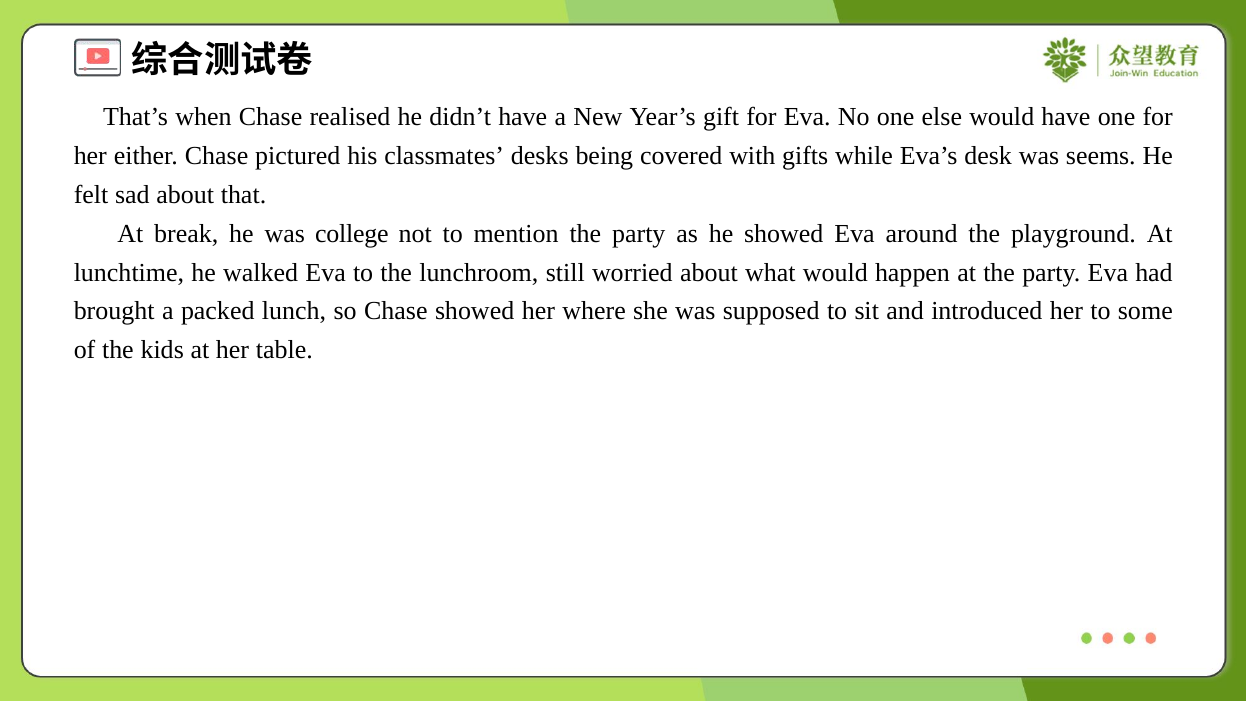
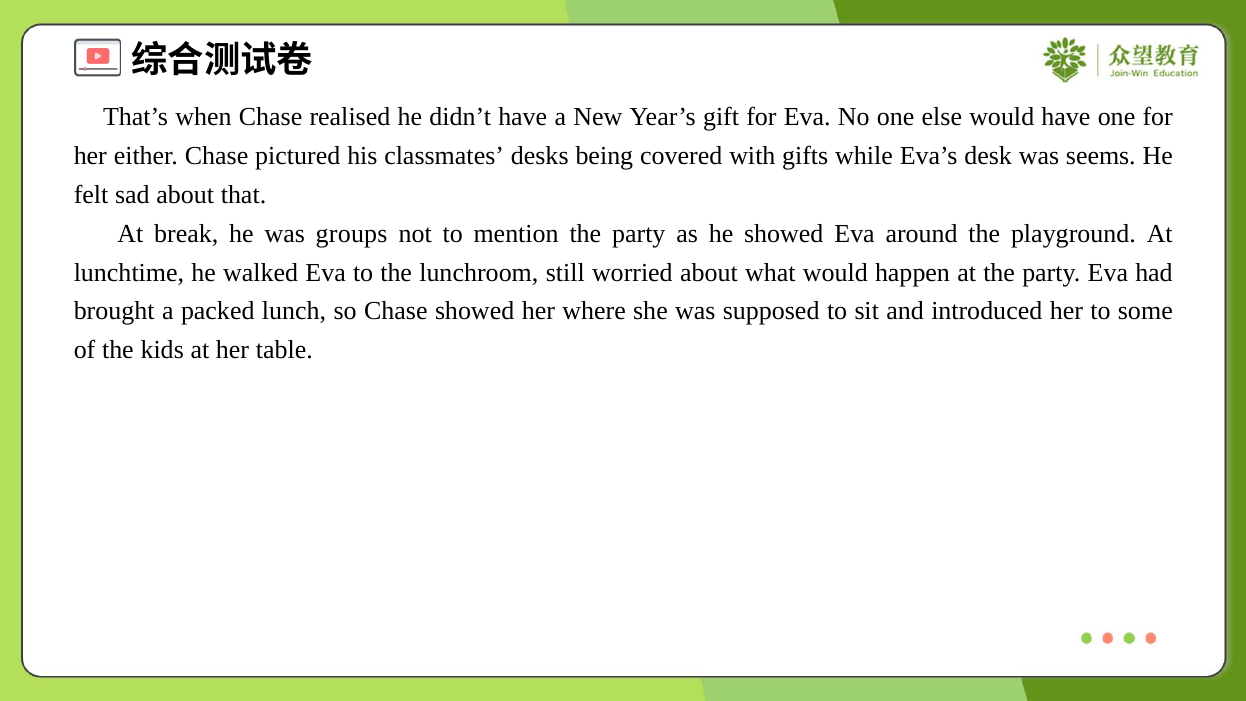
college: college -> groups (352, 233)
